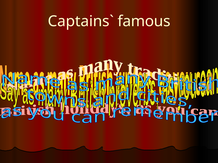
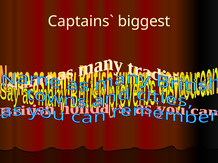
famous: famous -> biggest (144, 21)
